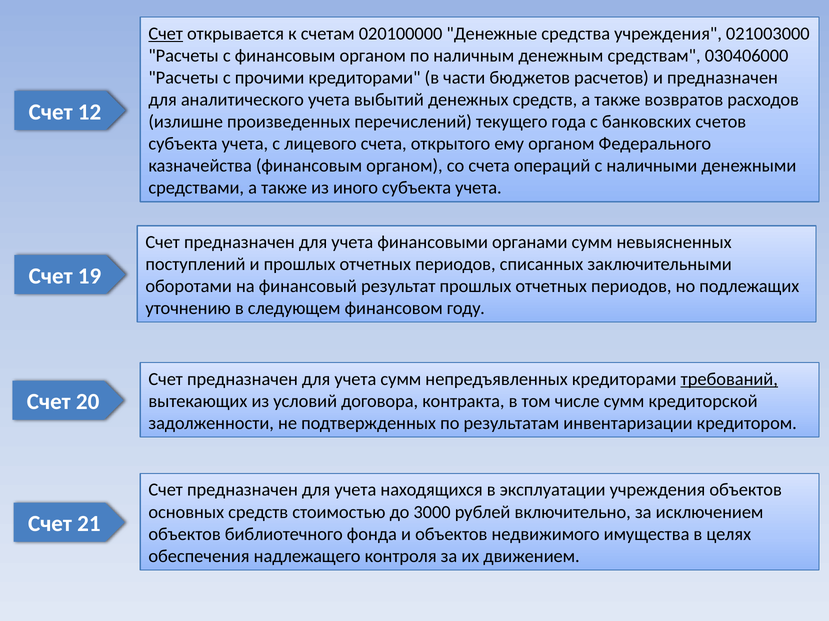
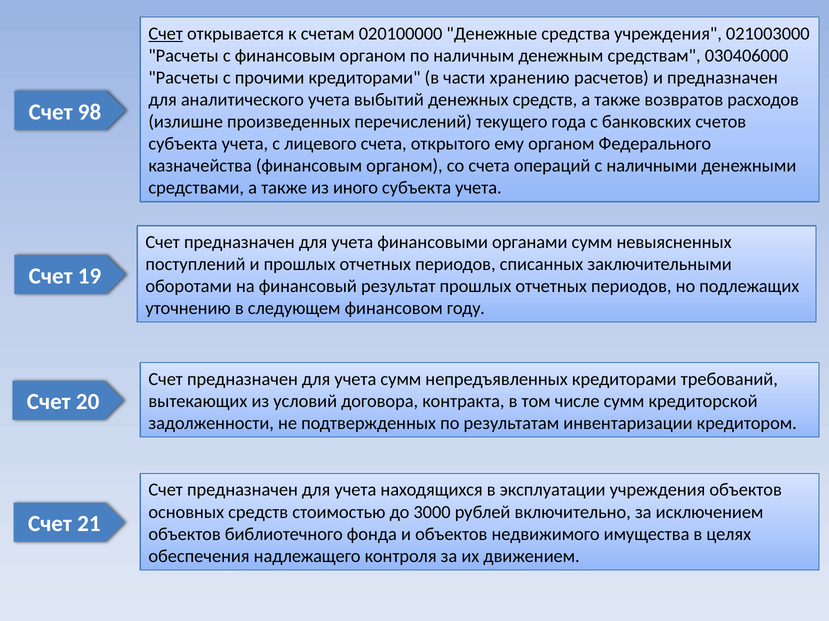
бюджетов: бюджетов -> хранению (530, 78)
12: 12 -> 98 (90, 112)
требований underline: present -> none (729, 380)
